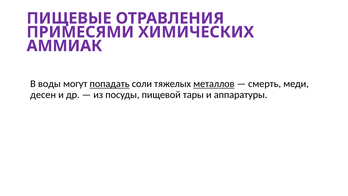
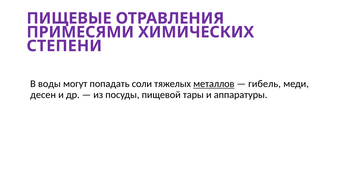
АММИАК: АММИАК -> СТЕПЕНИ (64, 46)
попадать underline: present -> none (110, 84)
смерть: смерть -> гибель (265, 84)
